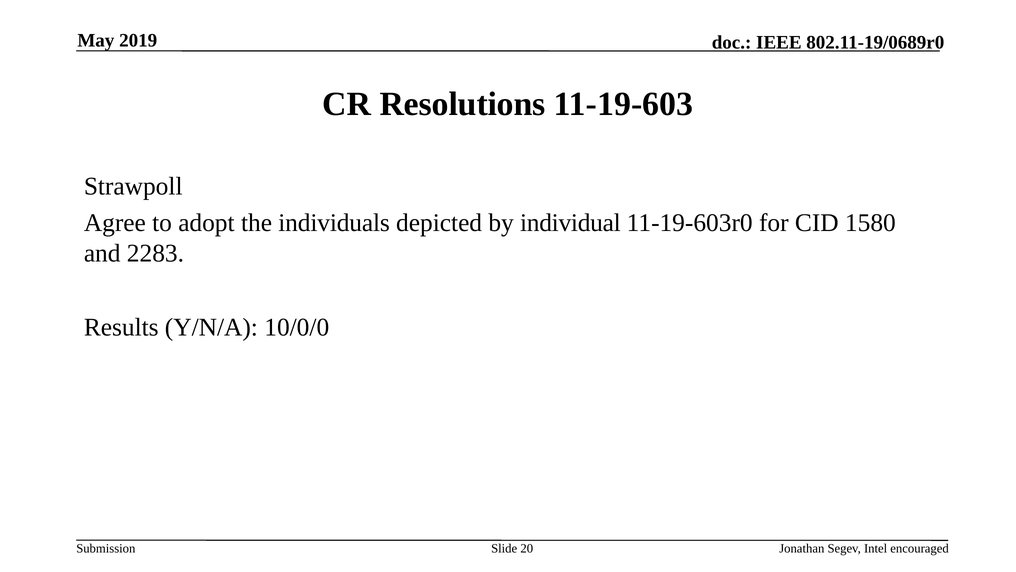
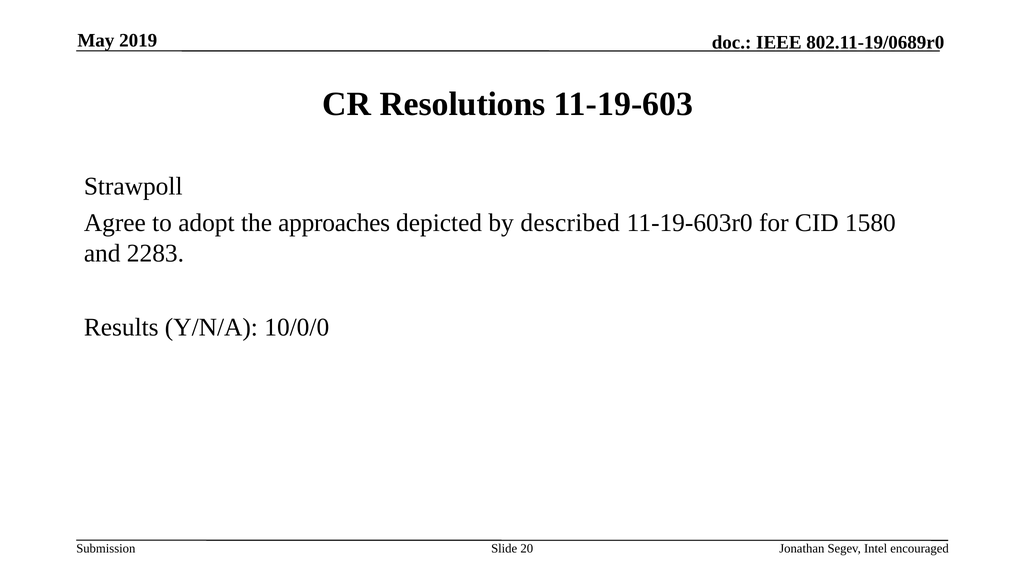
individuals: individuals -> approaches (334, 223)
individual: individual -> described (570, 223)
